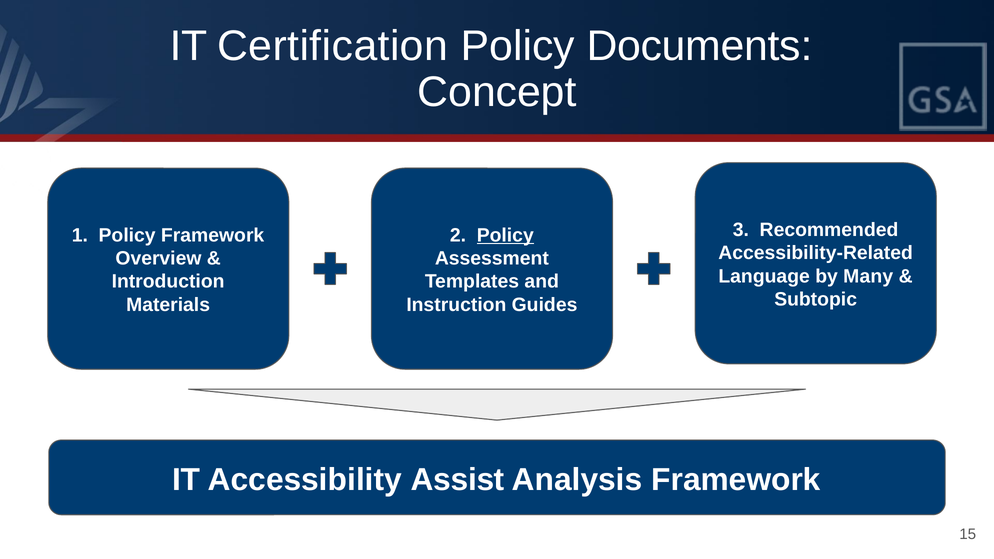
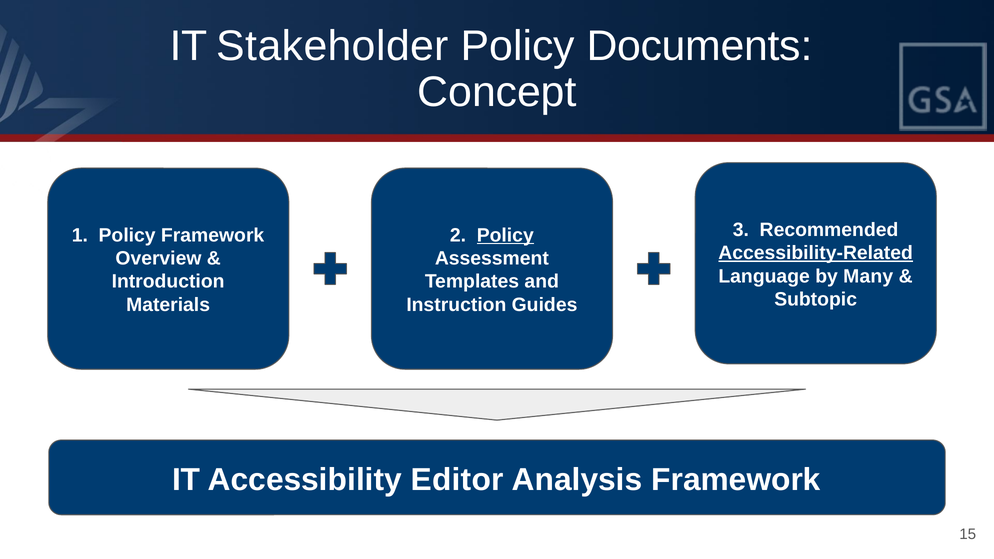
Certification: Certification -> Stakeholder (333, 46)
Accessibility-Related underline: none -> present (816, 253)
Assist: Assist -> Editor (457, 480)
